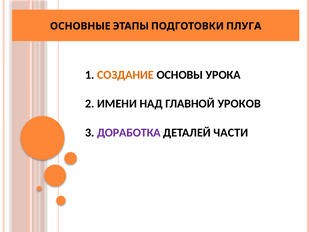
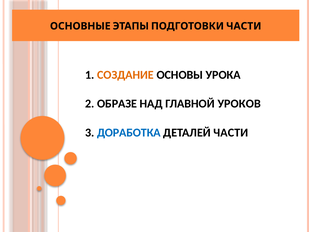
ПОДГОТОВКИ ПЛУГА: ПЛУГА -> ЧАСТИ (244, 26)
ИМЕНИ: ИМЕНИ -> ОБРАЗЕ (117, 104)
ДОРАБОТКА colour: purple -> blue (129, 132)
